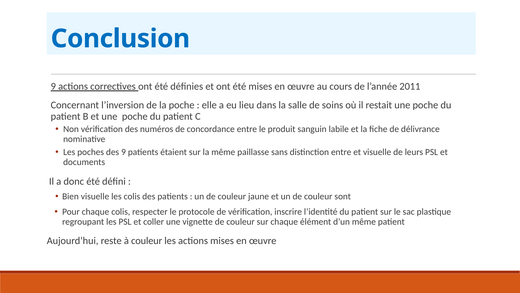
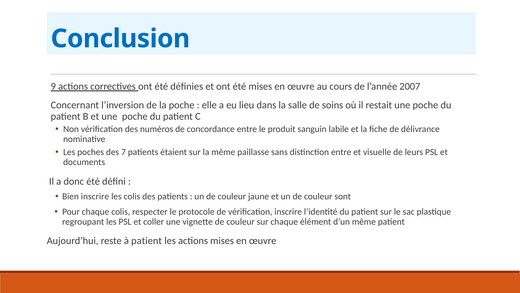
2011: 2011 -> 2007 (410, 86)
des 9: 9 -> 7 (124, 152)
Bien visuelle: visuelle -> inscrire (95, 196)
à couleur: couleur -> patient (147, 241)
